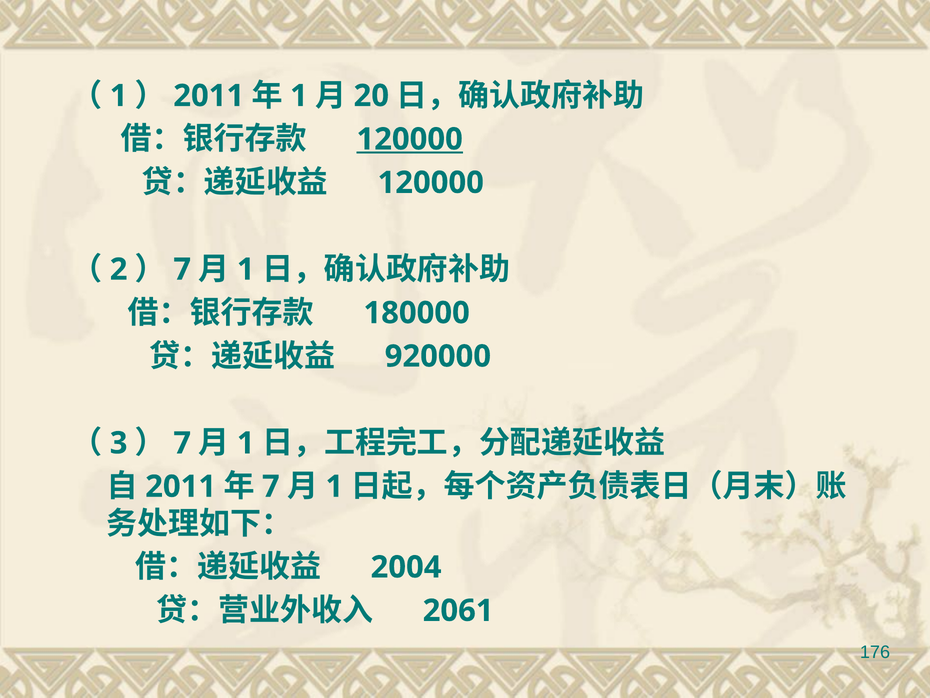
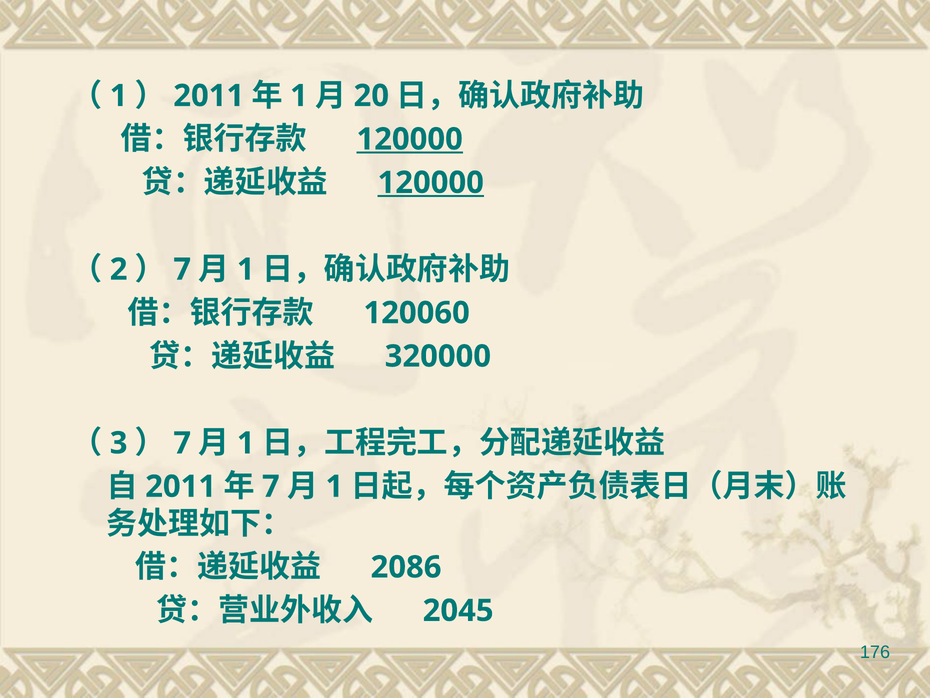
120000 underline: none -> present (431, 183)
180000: 180000 -> 120060 (417, 313)
920000: 920000 -> 320000 (438, 356)
2004: 2004 -> 2086 (406, 567)
2061: 2061 -> 2045 (458, 610)
